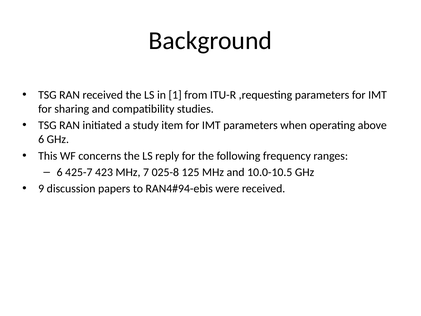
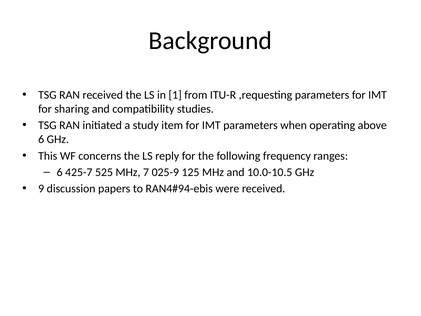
423: 423 -> 525 (104, 172)
025-8: 025-8 -> 025-9 (165, 172)
